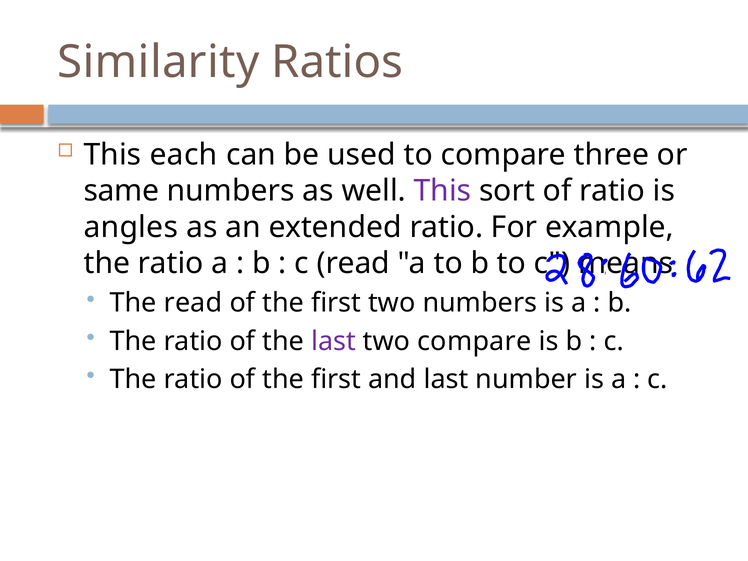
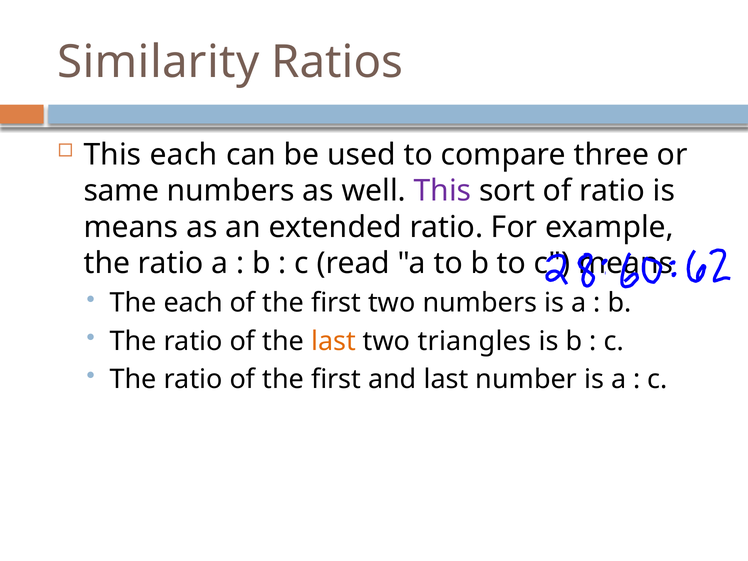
angles: angles -> means (131, 227)
The read: read -> each (193, 303)
last colour: purple -> orange (333, 341)
two compare: compare -> triangles (474, 341)
